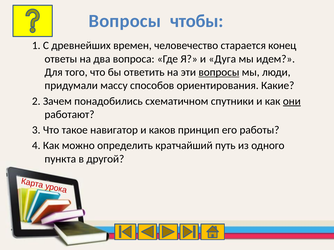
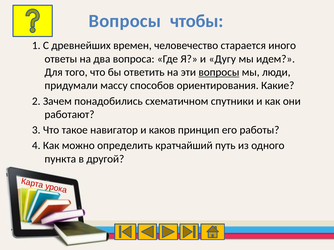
конец: конец -> иного (282, 46)
Дуга: Дуга -> Дугу (222, 59)
они underline: present -> none (292, 101)
